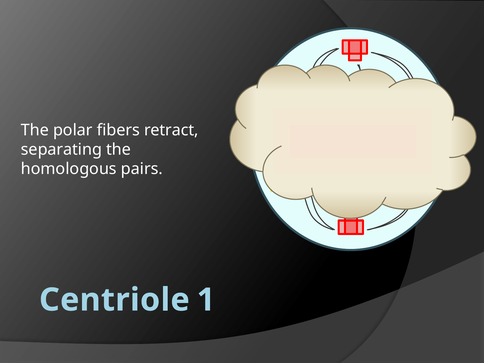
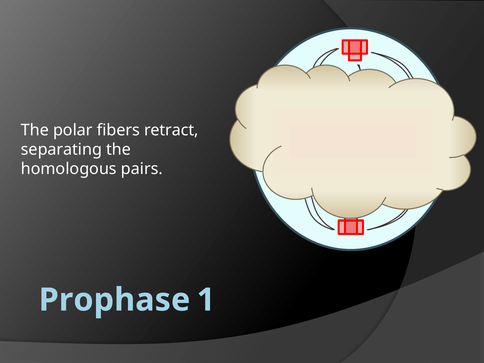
Centriole: Centriole -> Prophase (114, 300)
